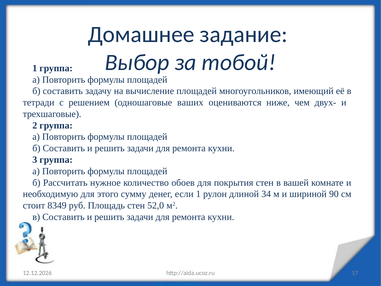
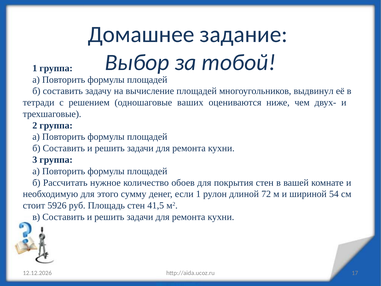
имеющий: имеющий -> выдвинул (314, 91)
34: 34 -> 72 (266, 194)
90: 90 -> 54 (334, 194)
8349: 8349 -> 5926 (57, 205)
52,0: 52,0 -> 41,5 (156, 205)
